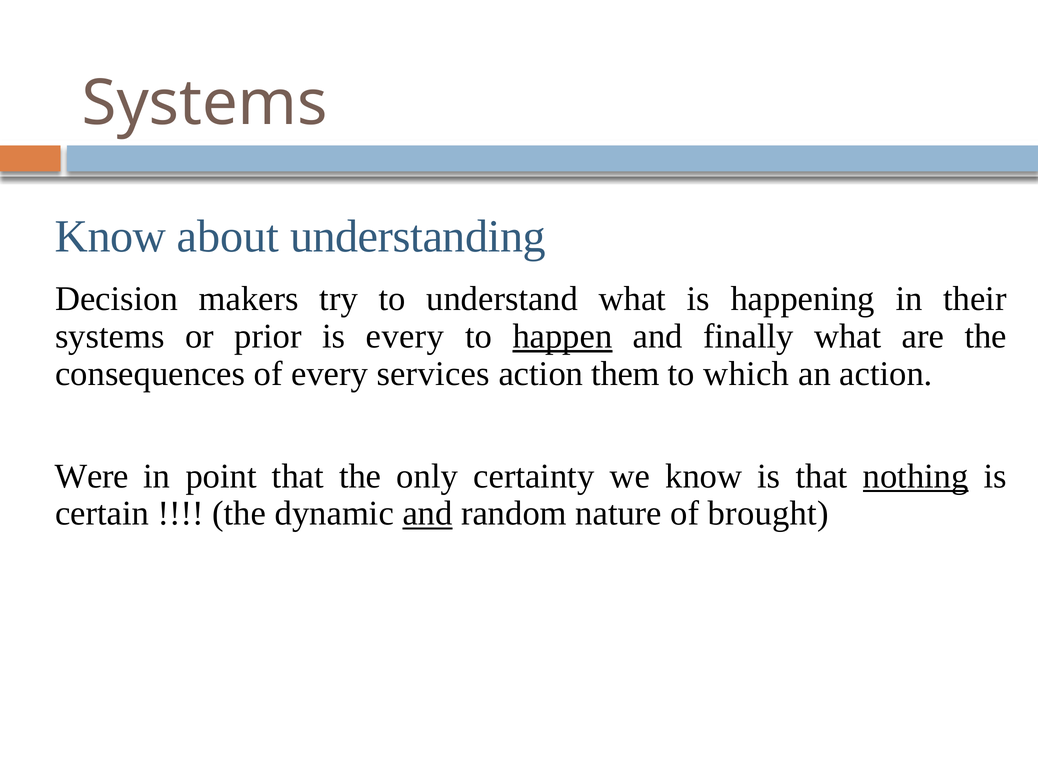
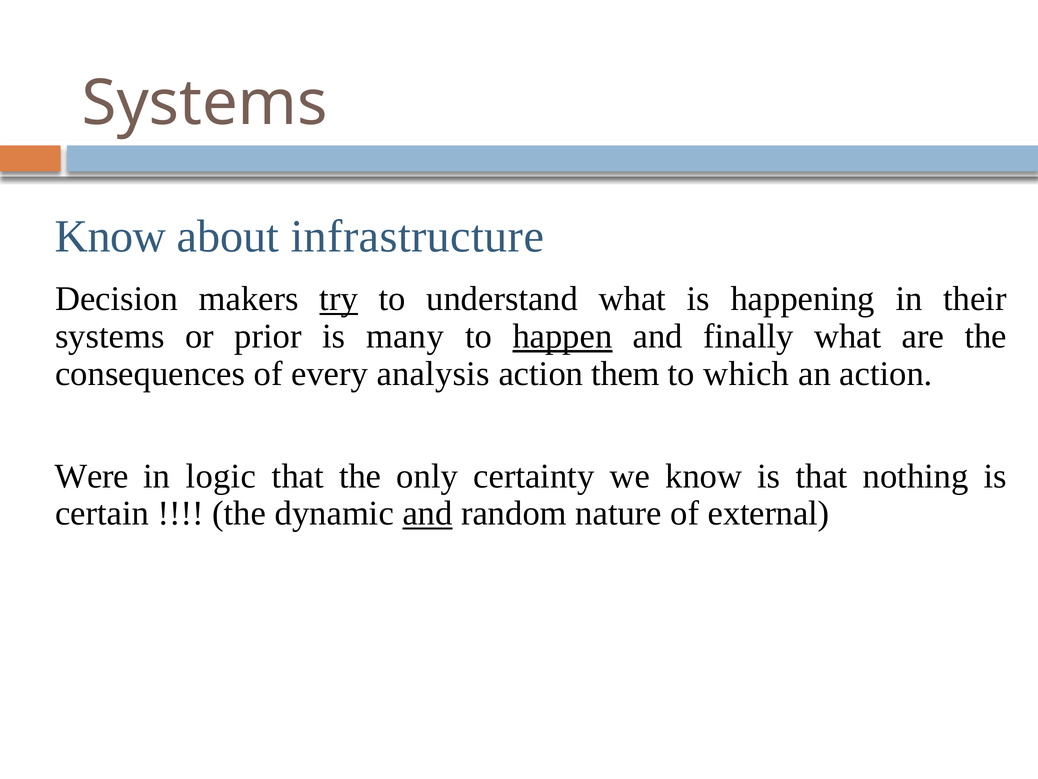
understanding: understanding -> infrastructure (417, 237)
try underline: none -> present (339, 299)
is every: every -> many (405, 336)
services: services -> analysis (433, 373)
point: point -> logic (221, 476)
nothing underline: present -> none (916, 476)
brought: brought -> external (768, 513)
